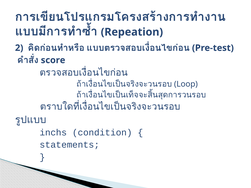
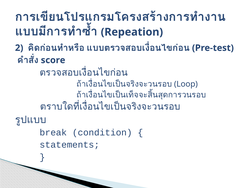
inchs: inchs -> break (53, 133)
